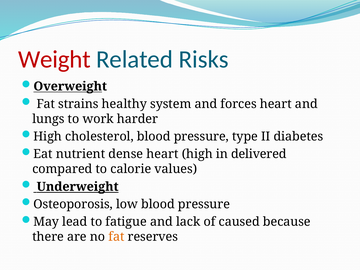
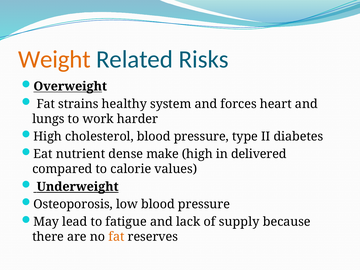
Weight colour: red -> orange (54, 59)
dense heart: heart -> make (163, 154)
caused: caused -> supply (239, 222)
